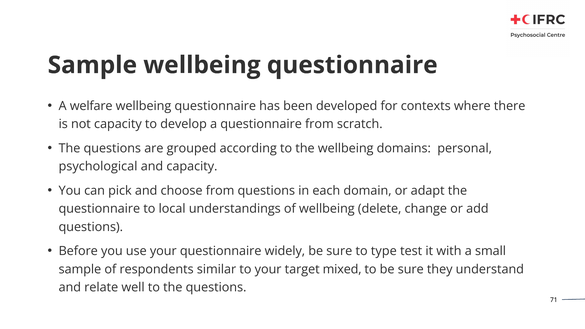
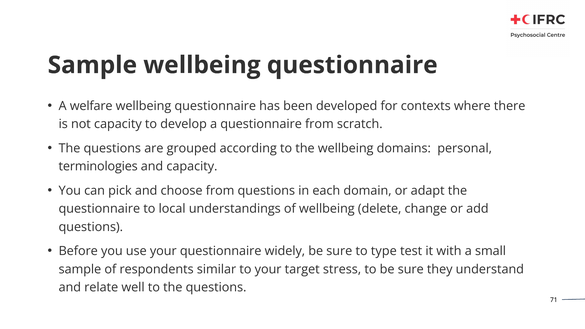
psychological: psychological -> terminologies (98, 166)
mixed: mixed -> stress (342, 269)
